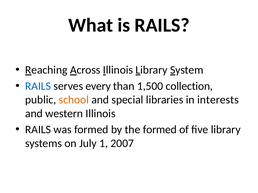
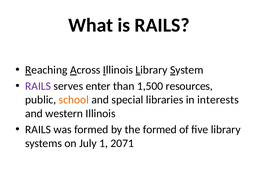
RAILS colour: blue -> purple (38, 86)
every: every -> enter (98, 86)
collection: collection -> resources (189, 86)
2007: 2007 -> 2071 (122, 144)
